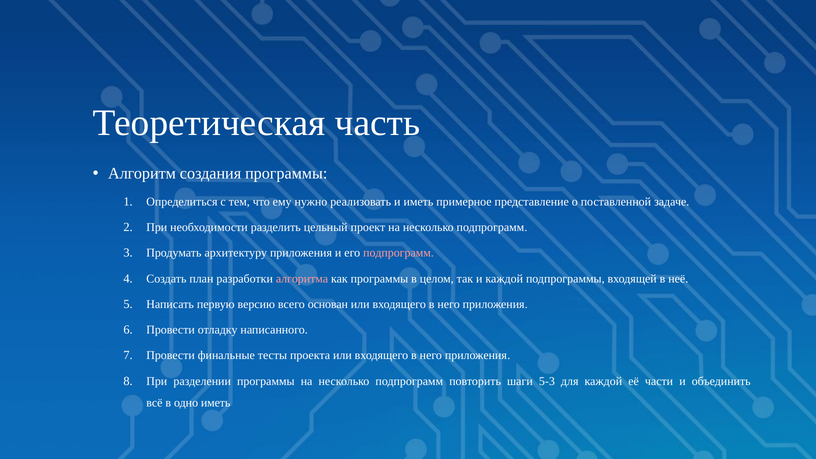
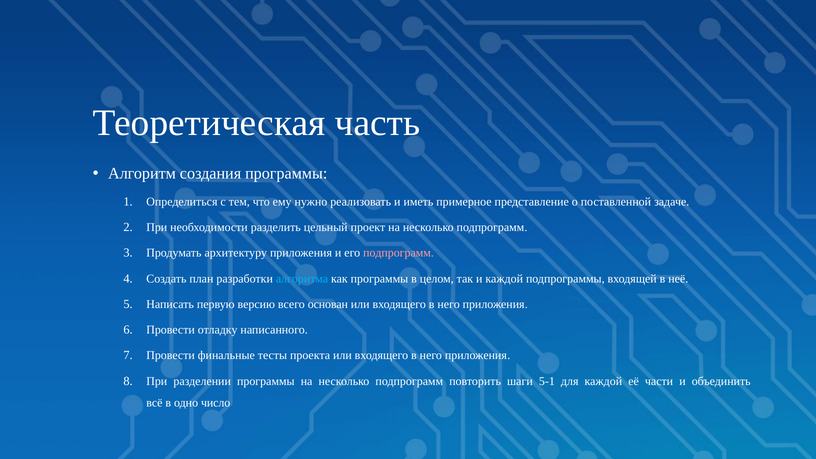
алгоритма colour: pink -> light blue (302, 279)
5-3: 5-3 -> 5-1 (547, 381)
одно иметь: иметь -> число (216, 403)
